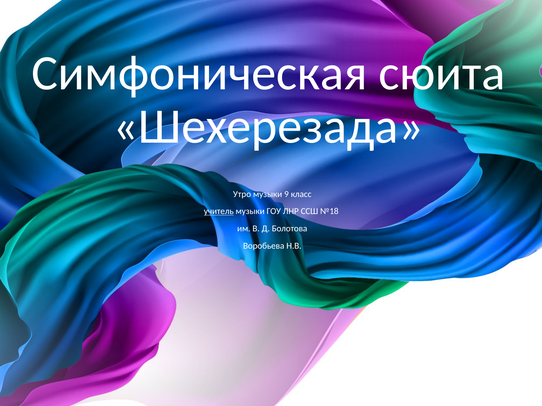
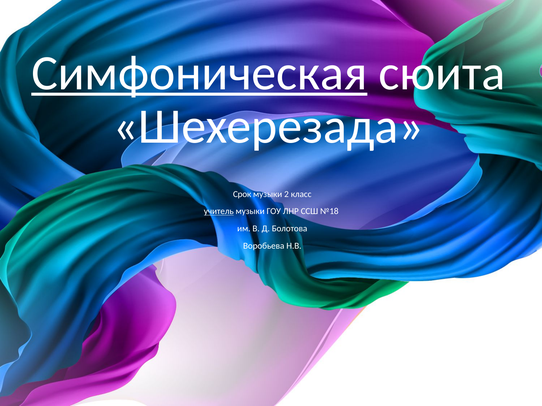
Симфоническая underline: none -> present (199, 73)
Утро: Утро -> Срок (242, 194)
9: 9 -> 2 (286, 194)
